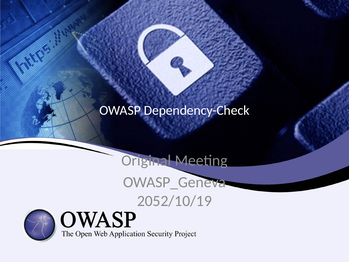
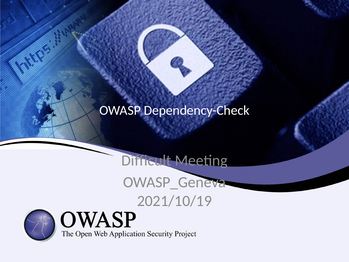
Original: Original -> Difficult (146, 160)
2052/10/19: 2052/10/19 -> 2021/10/19 (174, 201)
